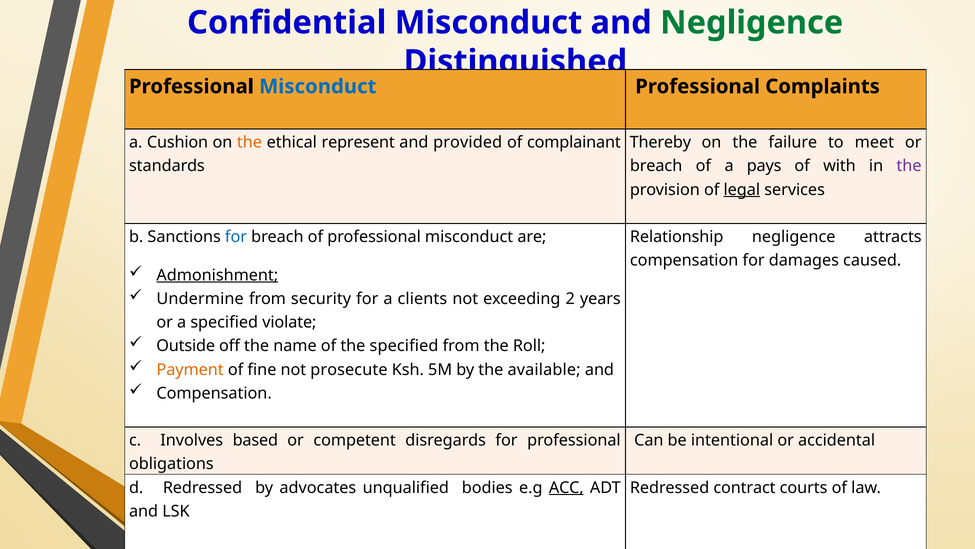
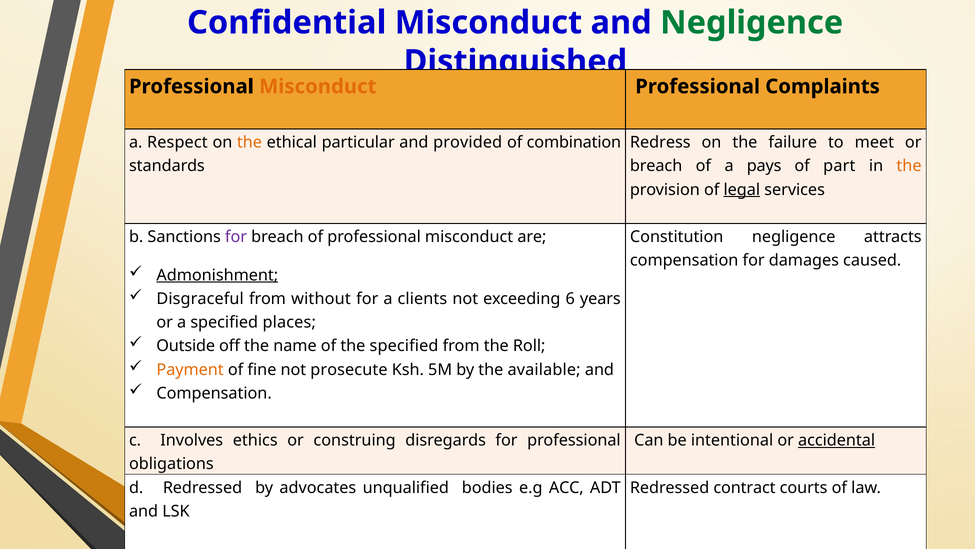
Misconduct colour: blue -> orange (318, 86)
Cushion: Cushion -> Respect (177, 142)
represent: represent -> particular (358, 142)
complainant: complainant -> combination (574, 142)
Thereby: Thereby -> Redress (660, 142)
with: with -> part (839, 166)
the colour: purple -> orange (909, 166)
for colour: blue -> purple (236, 237)
Relationship: Relationship -> Constitution (677, 237)
Undermine: Undermine -> Disgraceful (200, 299)
security: security -> without (321, 299)
2: 2 -> 6 (570, 299)
violate: violate -> places (289, 322)
based: based -> ethics (255, 440)
competent: competent -> construing (355, 440)
accidental underline: none -> present (837, 440)
ACC underline: present -> none (566, 487)
